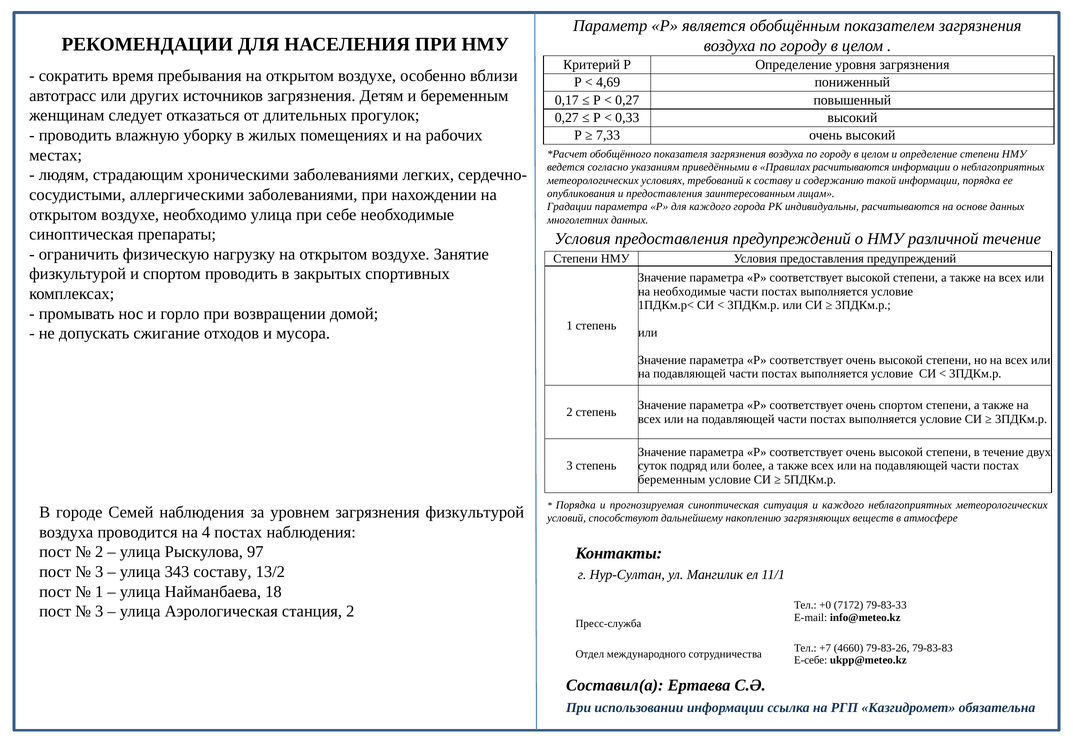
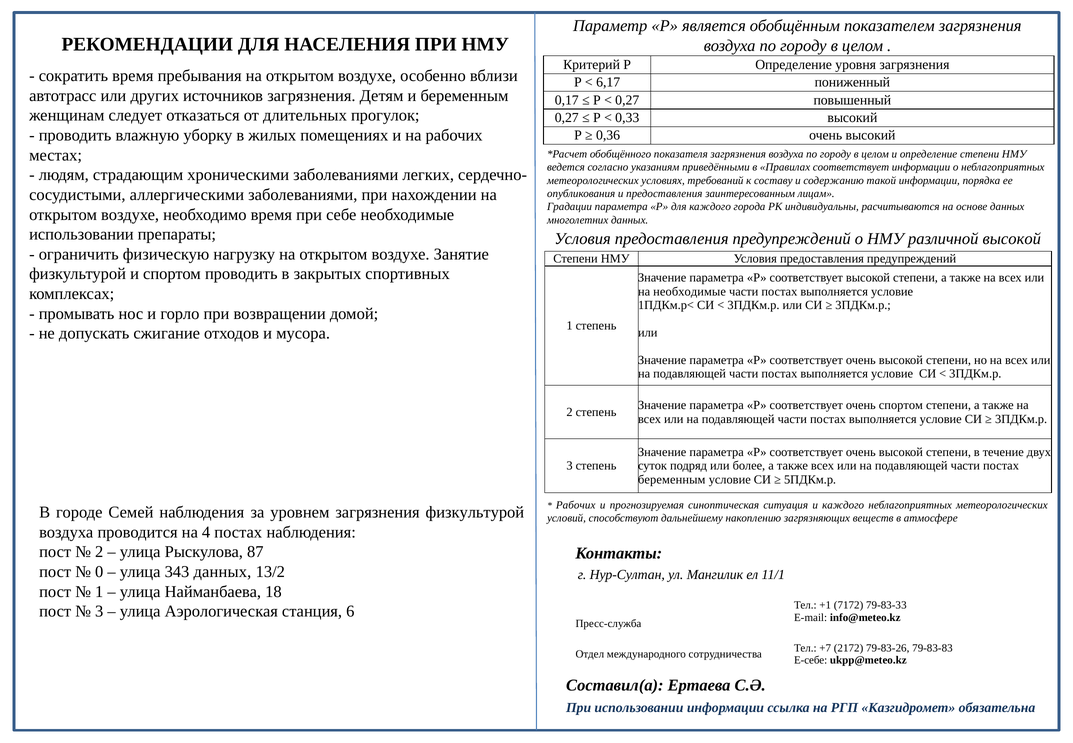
4,69: 4,69 -> 6,17 (608, 82)
7,33: 7,33 -> 0,36 (608, 135)
Правилах расчитываются: расчитываются -> соответствует (851, 167)
необходимо улица: улица -> время (271, 215)
синоптическая: синоптическая -> использовании (81, 234)
различной течение: течение -> высокой (1012, 239)
Порядка: Порядка -> Рабочих (576, 505)
97: 97 -> 87 (255, 552)
3: 3 -> 0 (99, 572)
343 составу: составу -> данных (222, 572)
+0: +0 -> +1 (825, 605)
станция 2: 2 -> 6 (350, 611)
4660: 4660 -> 2172 (849, 648)
